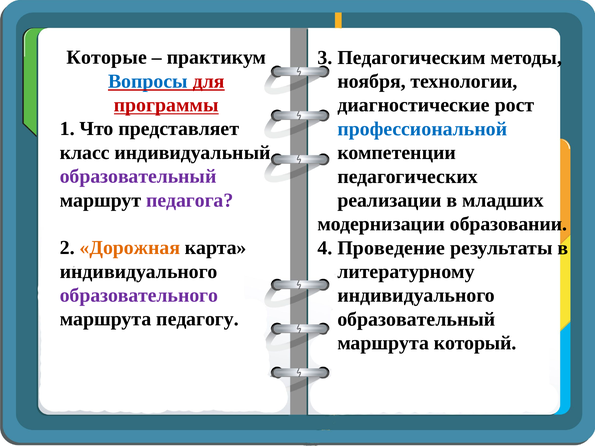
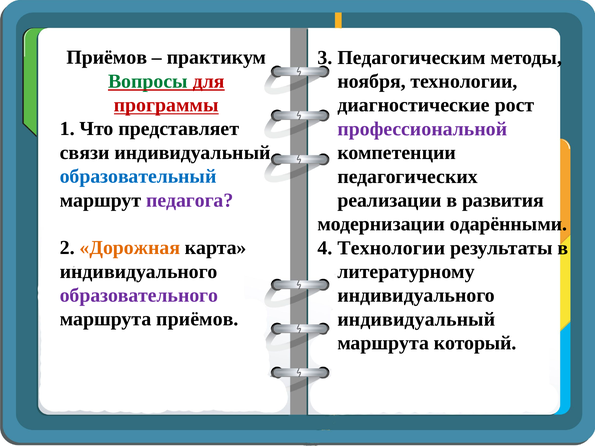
Которые: Которые -> Приёмов (107, 57)
Вопросы colour: blue -> green (148, 81)
профессиональной colour: blue -> purple (422, 129)
класс: класс -> связи (85, 153)
образовательный colour: purple -> blue (138, 176)
младших: младших -> развития (503, 200)
образовании: образовании -> одарёнными (509, 224)
4 Проведение: Проведение -> Технологии (391, 248)
маршрута педагогу: педагогу -> приёмов (197, 319)
образовательный: образовательный -> индивидуальный (416, 319)
